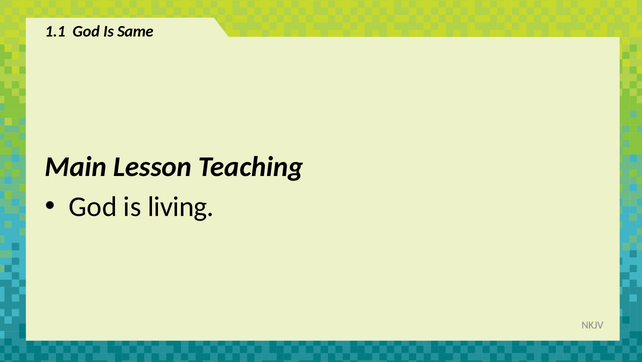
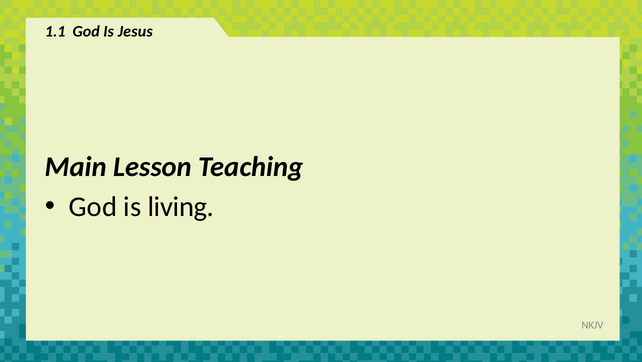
Same: Same -> Jesus (135, 31)
